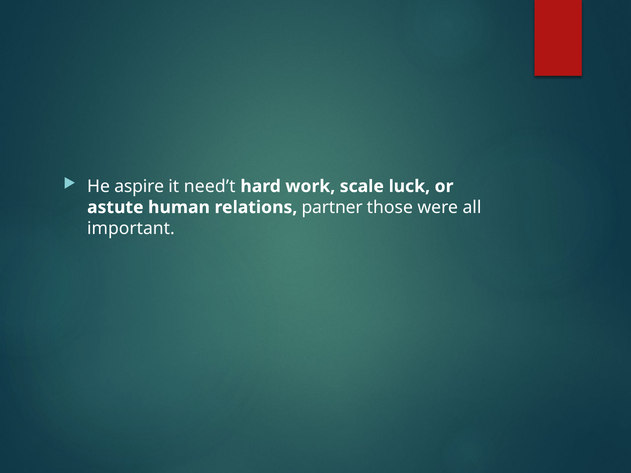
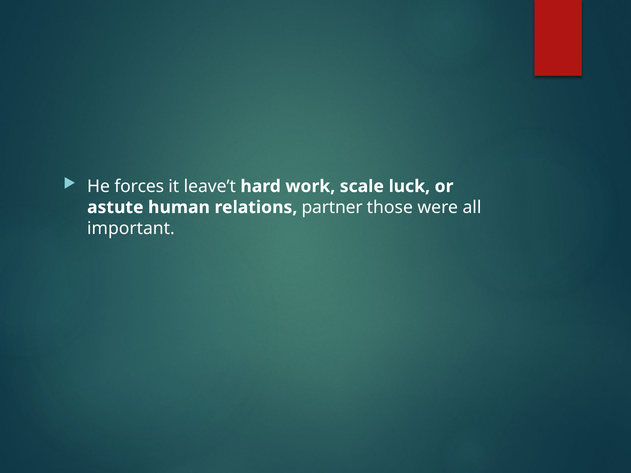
aspire: aspire -> forces (139, 186)
need’t: need’t -> leave’t (210, 186)
